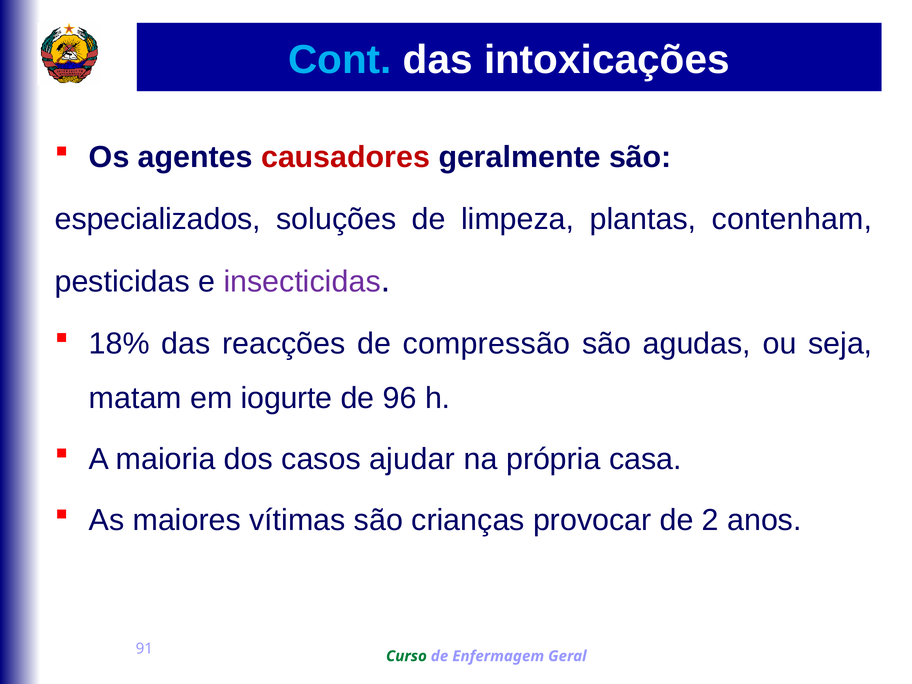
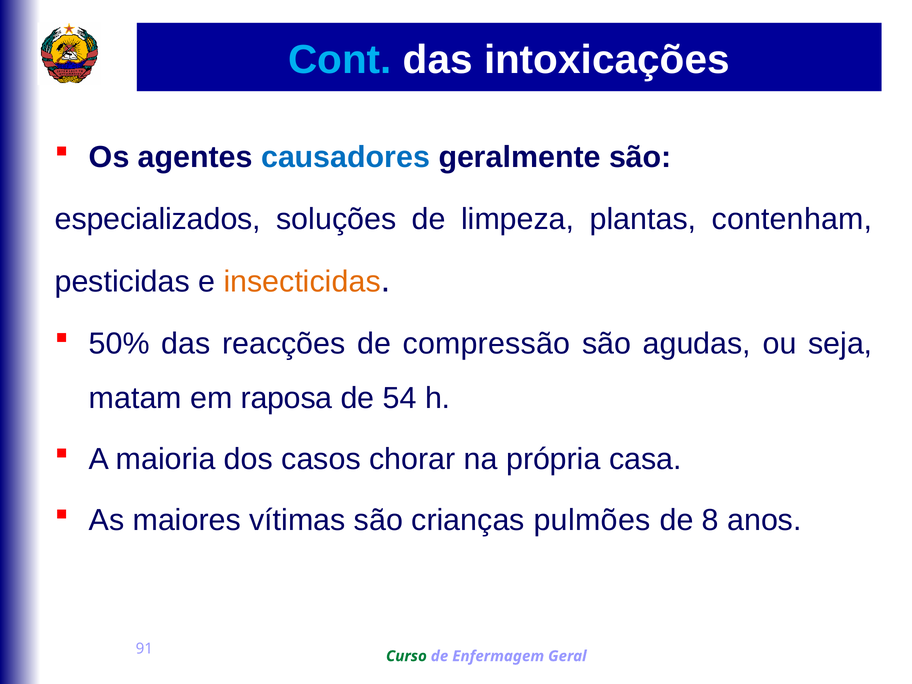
causadores colour: red -> blue (346, 157)
insecticidas colour: purple -> orange (302, 282)
18%: 18% -> 50% (119, 344)
iogurte: iogurte -> raposa (287, 398)
96: 96 -> 54 (400, 398)
ajudar: ajudar -> chorar (412, 459)
provocar: provocar -> pulmões (592, 520)
2: 2 -> 8 (710, 520)
